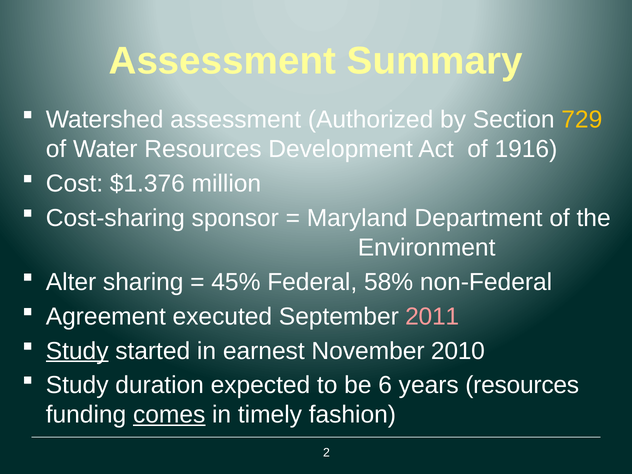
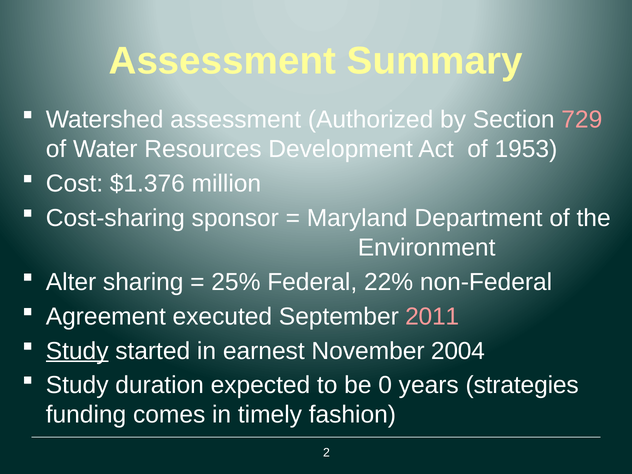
729 colour: yellow -> pink (582, 120)
1916: 1916 -> 1953 (526, 149)
45%: 45% -> 25% (236, 282)
58%: 58% -> 22% (389, 282)
2010: 2010 -> 2004 (458, 351)
6: 6 -> 0 (385, 385)
years resources: resources -> strategies (522, 385)
comes underline: present -> none (169, 415)
